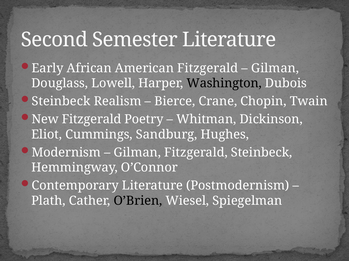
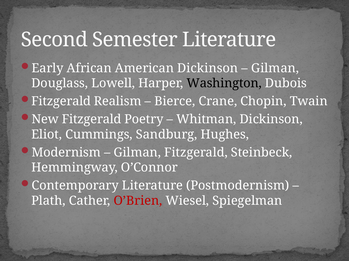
American Fitzgerald: Fitzgerald -> Dickinson (208, 68)
Steinbeck: Steinbeck -> Fitzgerald (61, 102)
O’Brien colour: black -> red (138, 201)
